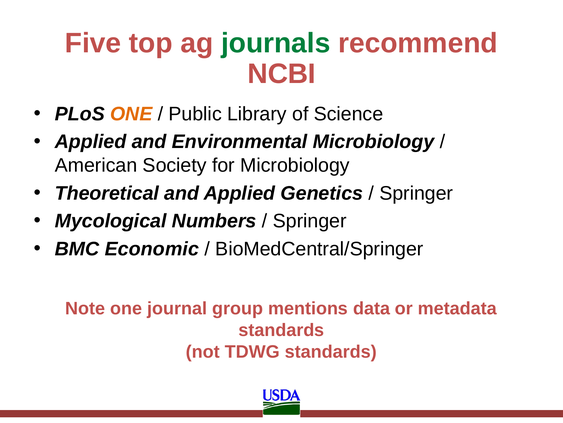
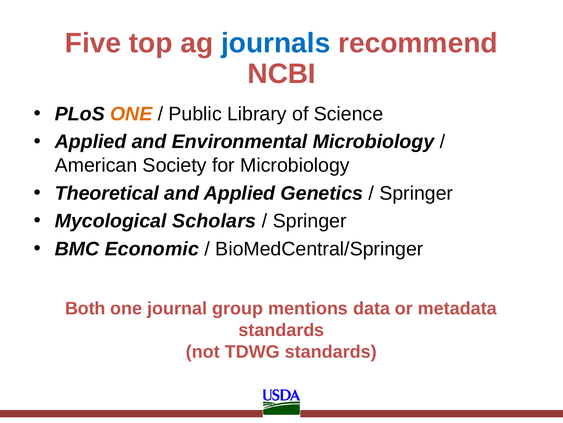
journals colour: green -> blue (276, 43)
Numbers: Numbers -> Scholars (214, 221)
Note: Note -> Both (85, 308)
